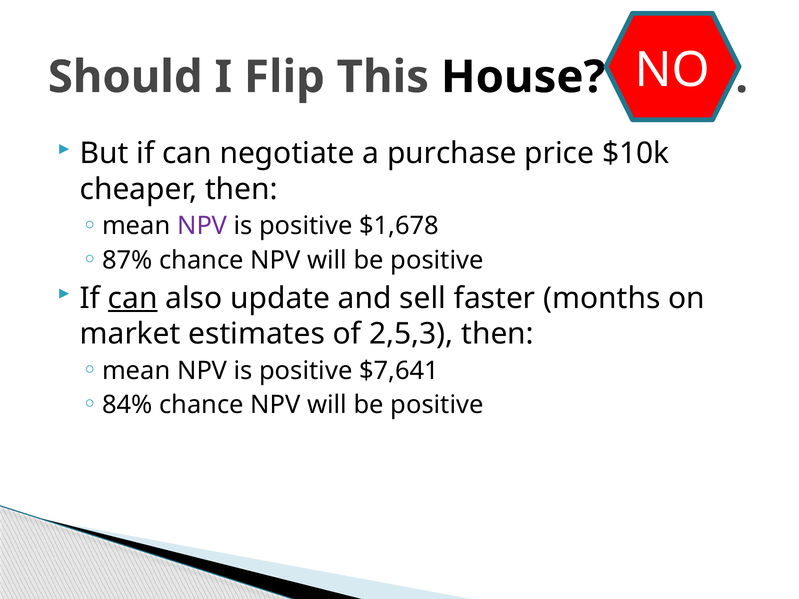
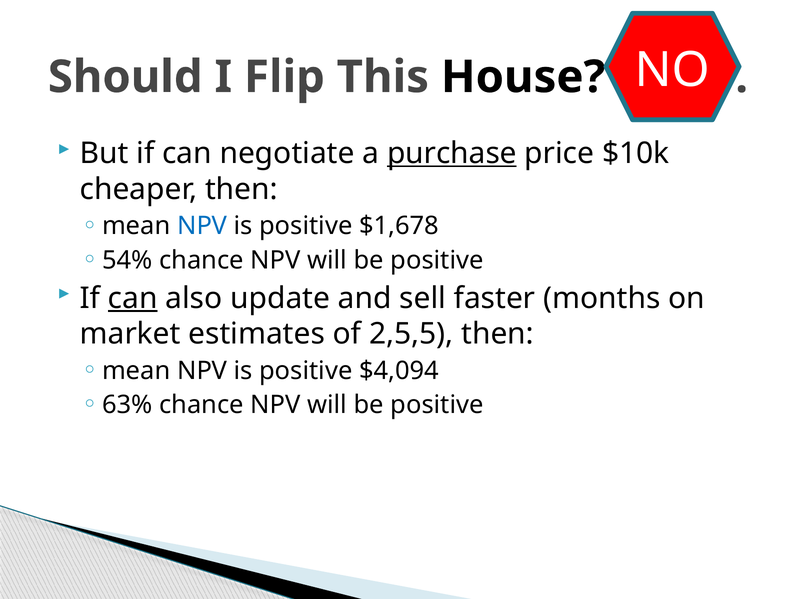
purchase underline: none -> present (452, 153)
NPV colour: purple -> blue (202, 226)
87%: 87% -> 54% (127, 260)
2,5,3: 2,5,3 -> 2,5,5 (411, 334)
$7,641: $7,641 -> $4,094 (399, 371)
84%: 84% -> 63% (127, 405)
